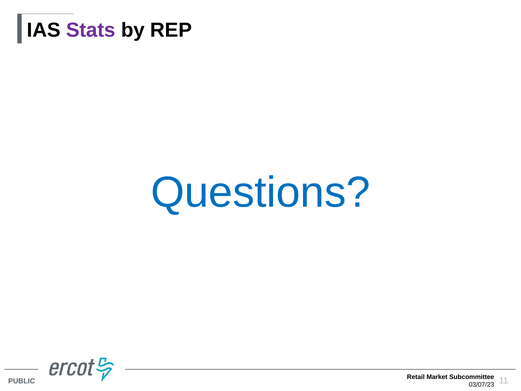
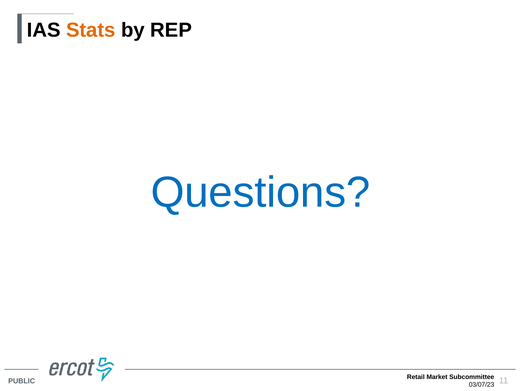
Stats colour: purple -> orange (91, 30)
